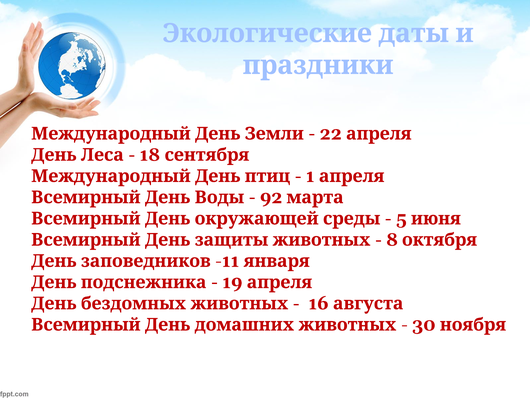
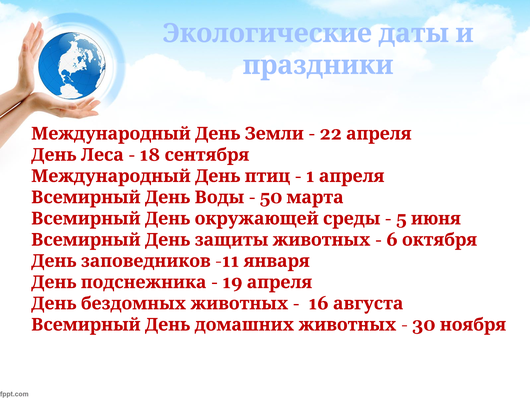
92: 92 -> 50 (271, 197)
8: 8 -> 6 (392, 240)
